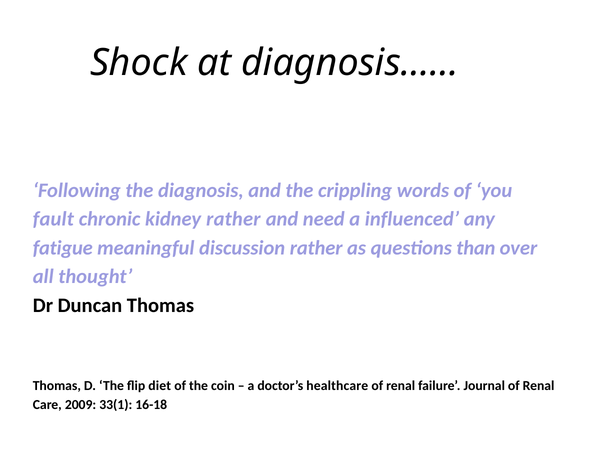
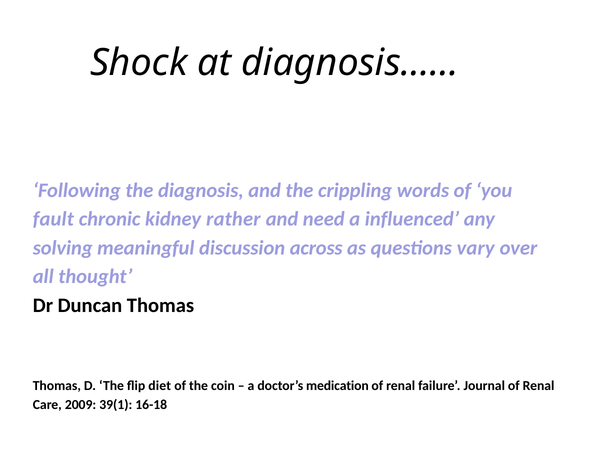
fatigue: fatigue -> solving (63, 248)
discussion rather: rather -> across (316, 248)
than: than -> vary (476, 248)
healthcare: healthcare -> medication (337, 386)
33(1: 33(1 -> 39(1 (116, 405)
